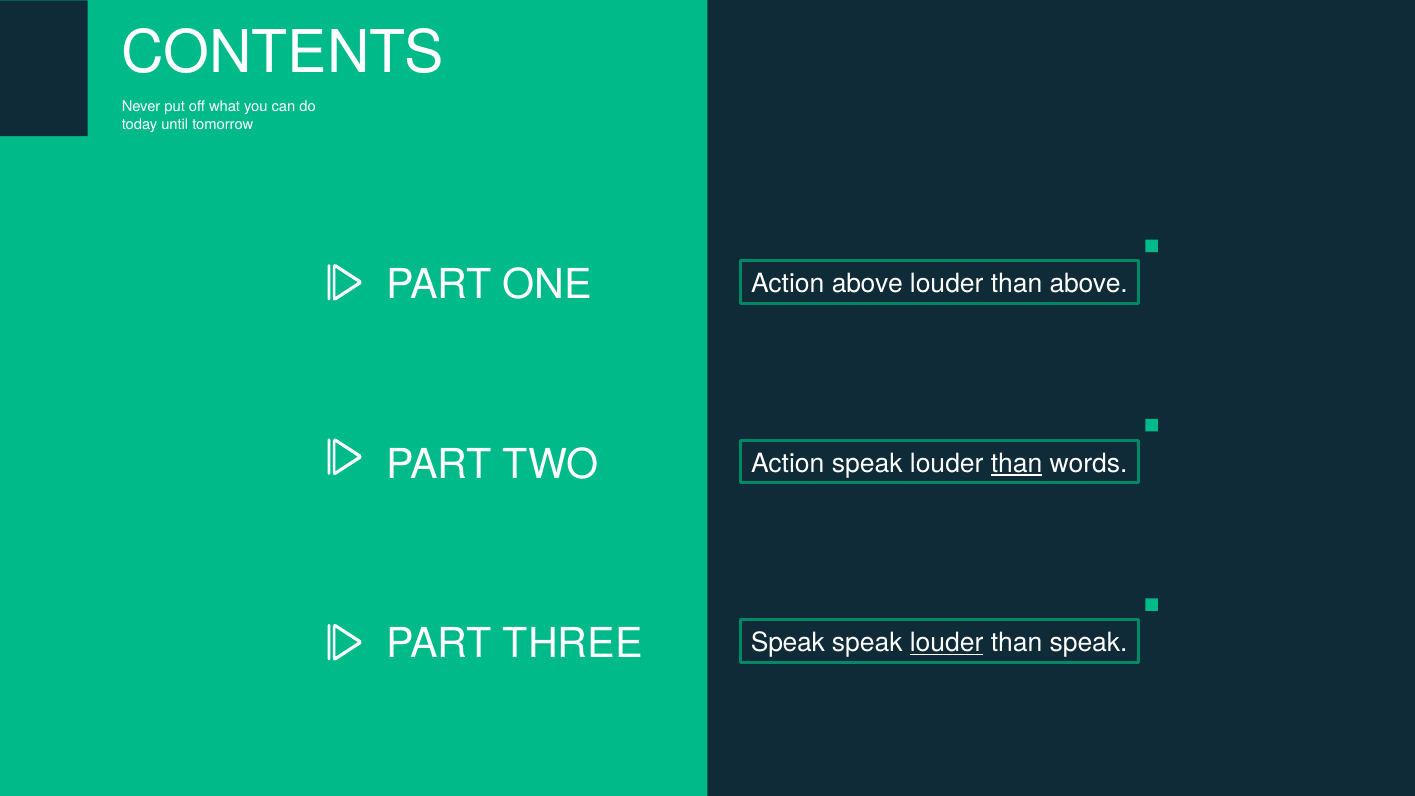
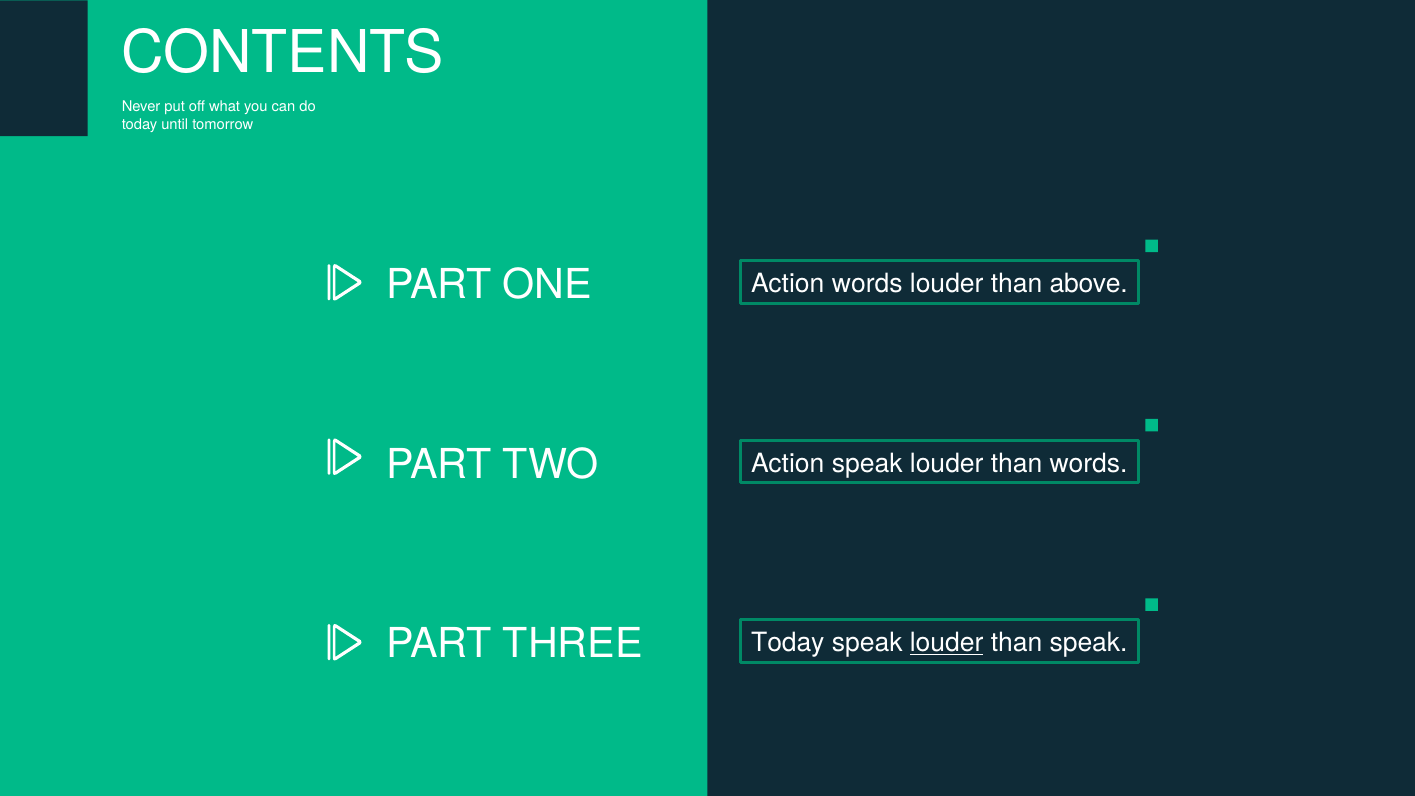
Action above: above -> words (867, 284)
than underline: present -> none (1017, 463)
THREE Speak: Speak -> Today (788, 643)
